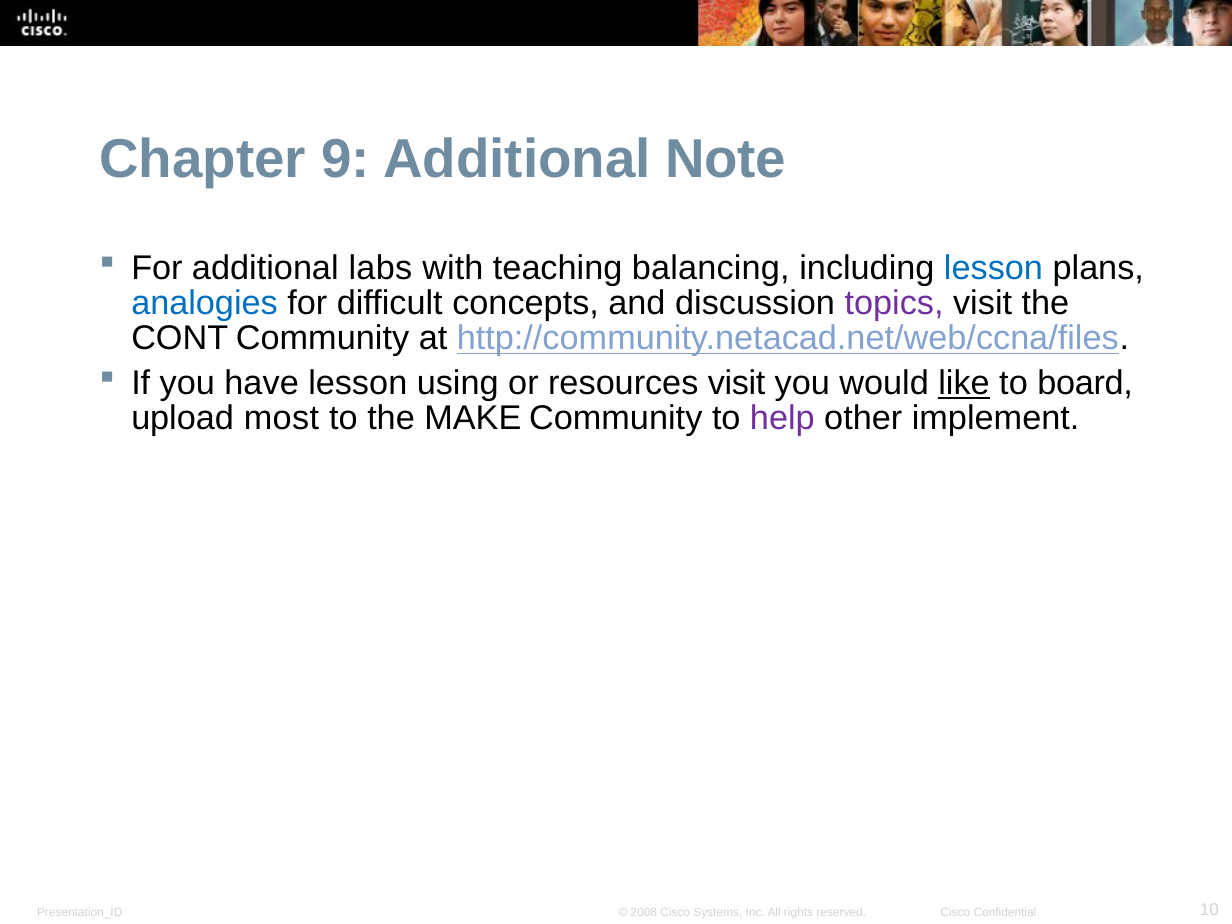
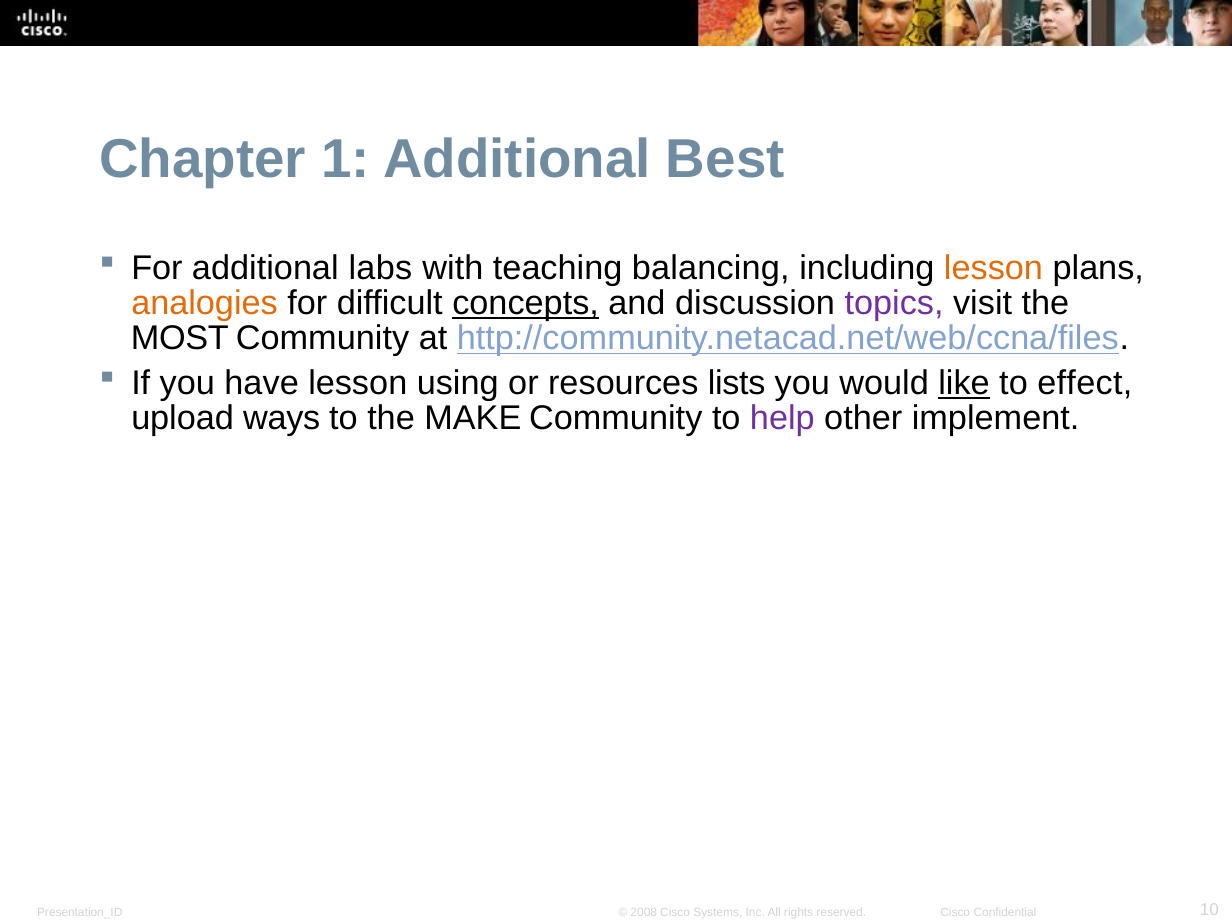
9: 9 -> 1 (346, 160)
Note: Note -> Best (725, 160)
lesson colour: blue -> orange (993, 269)
analogies colour: blue -> orange (205, 303)
concepts underline: none -> present (526, 303)
CONT: CONT -> MOST (180, 338)
resources visit: visit -> lists (737, 384)
board: board -> effect (1085, 384)
most: most -> ways (282, 419)
